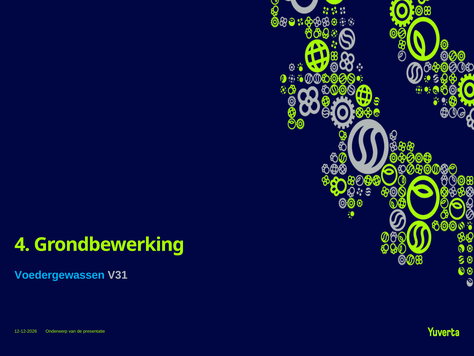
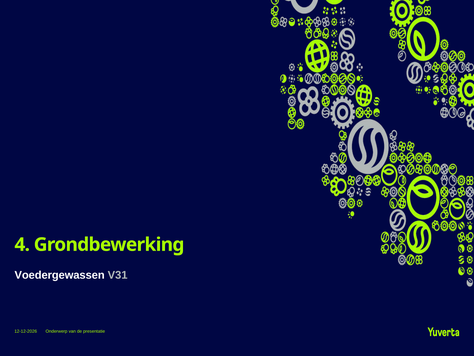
Voedergewassen colour: light blue -> white (60, 275)
